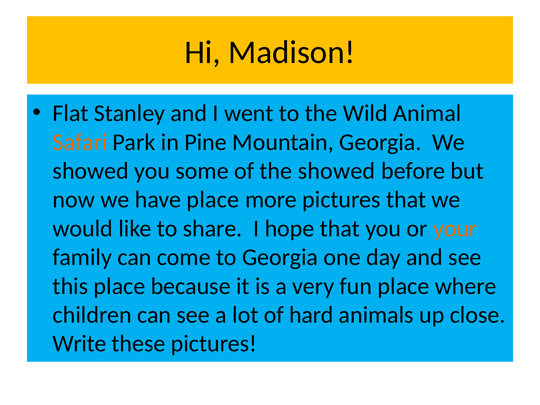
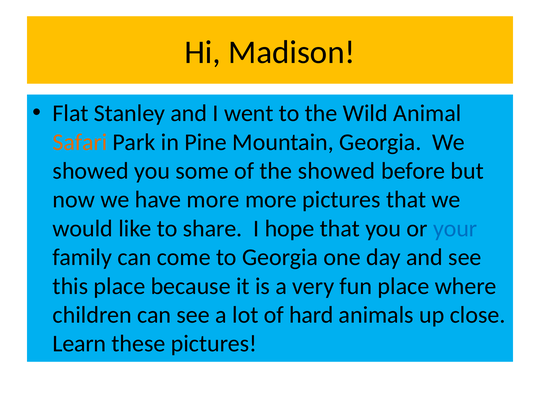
have place: place -> more (213, 200)
your colour: orange -> blue (455, 229)
Write: Write -> Learn (79, 344)
